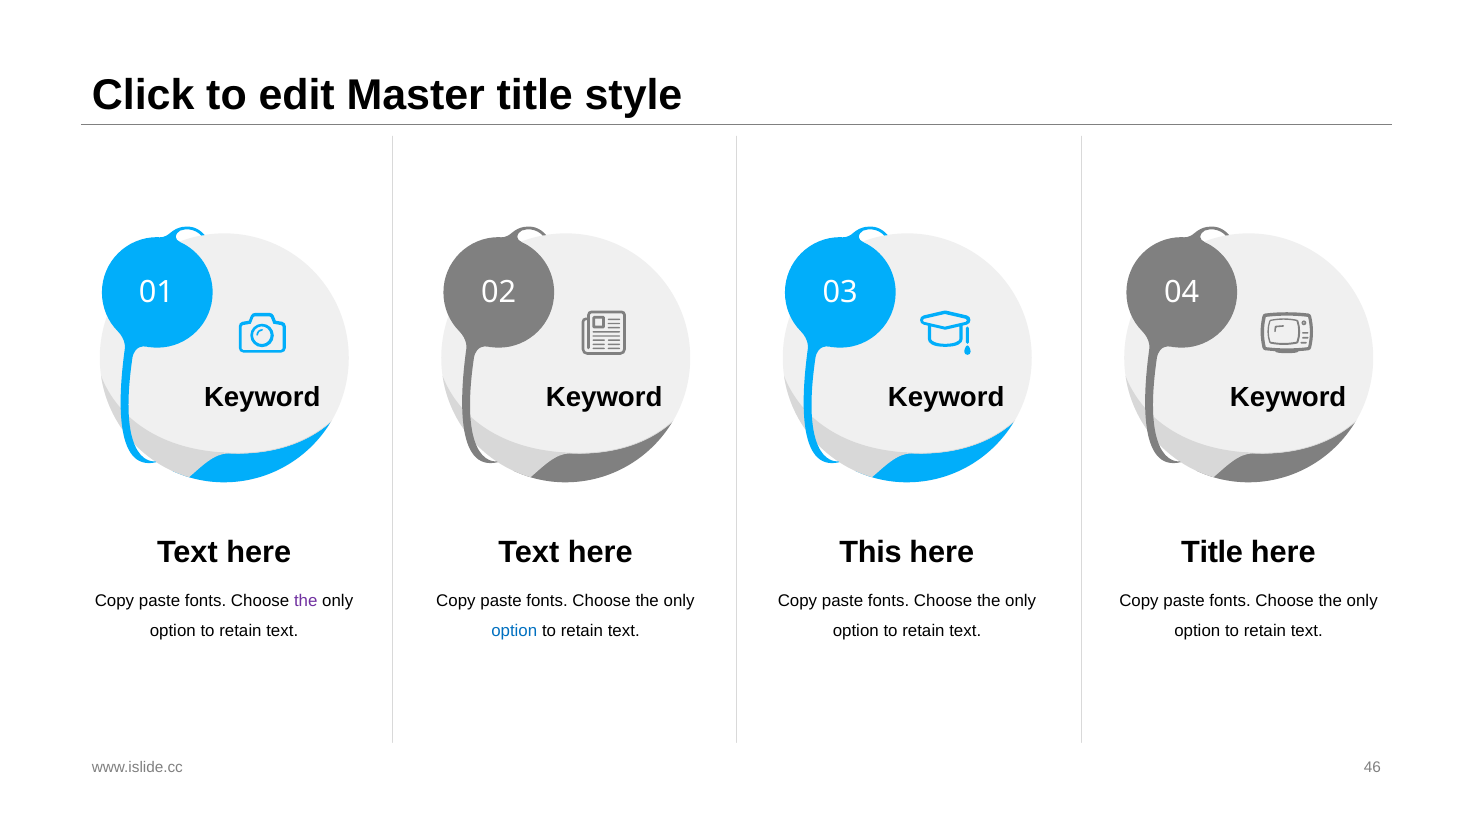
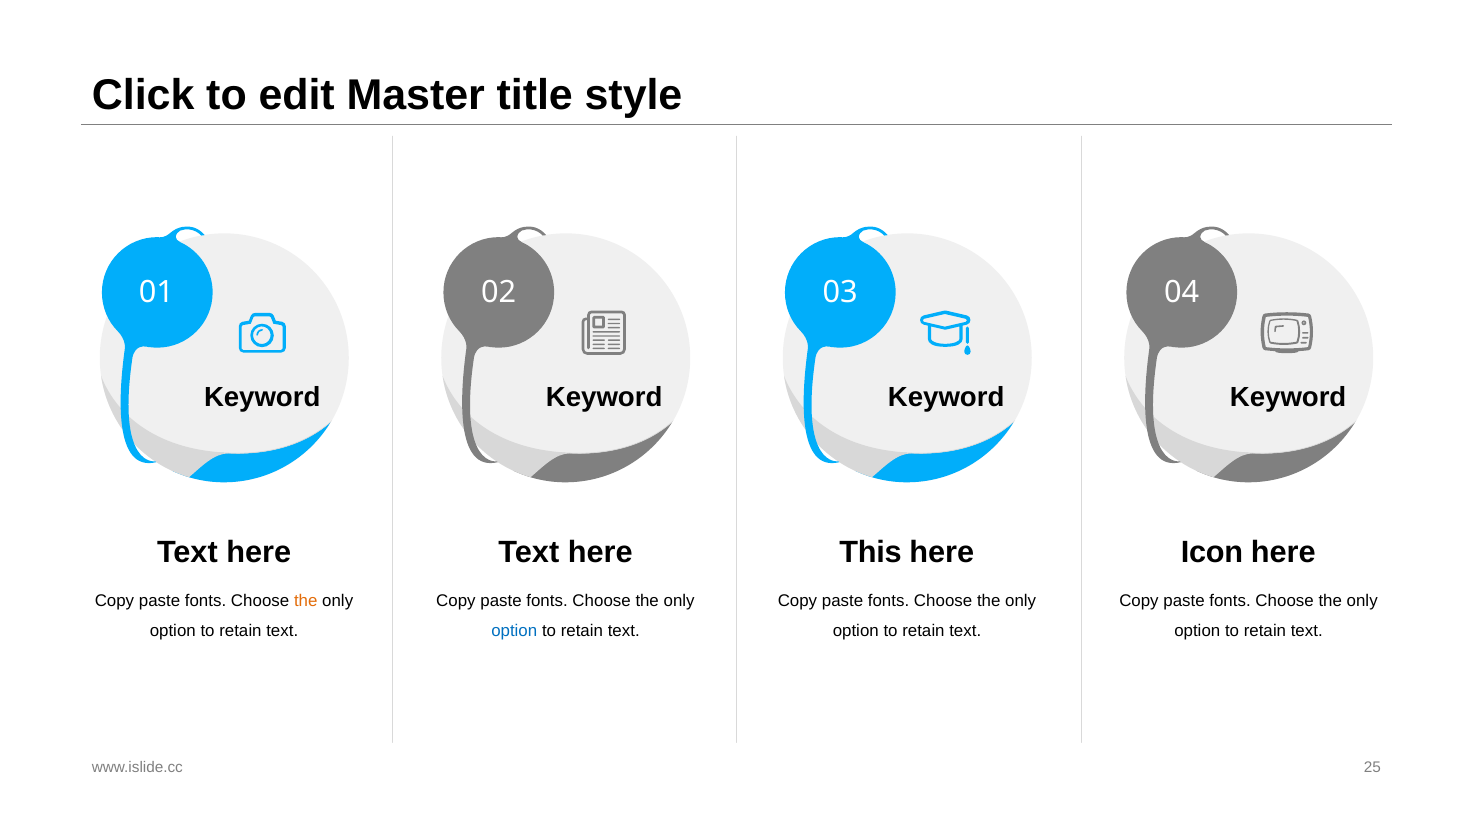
Title: Title -> Icon (1212, 552)
the colour: purple -> orange (306, 601)
46: 46 -> 25 (1372, 767)
